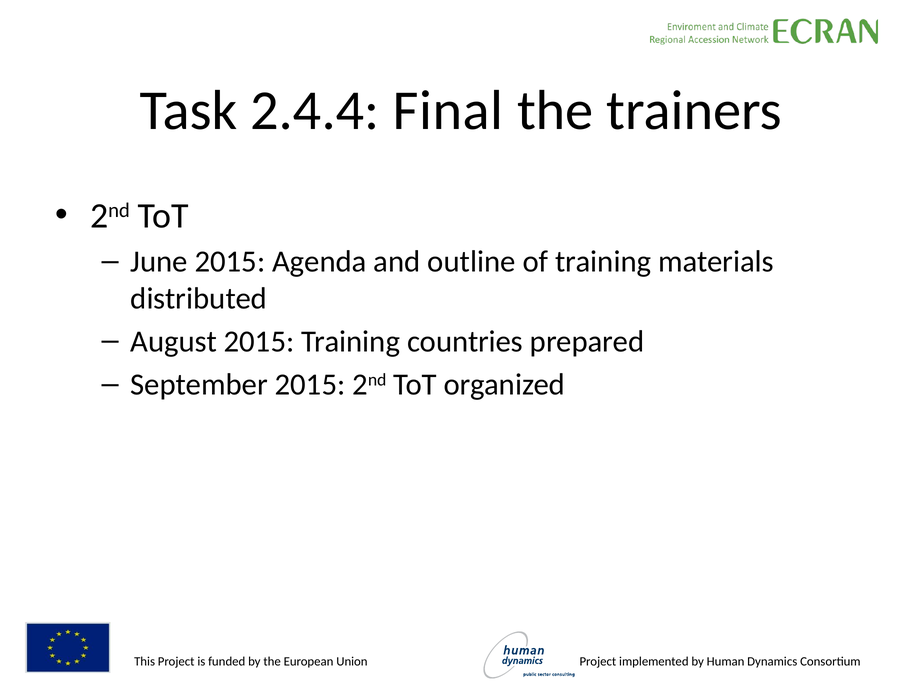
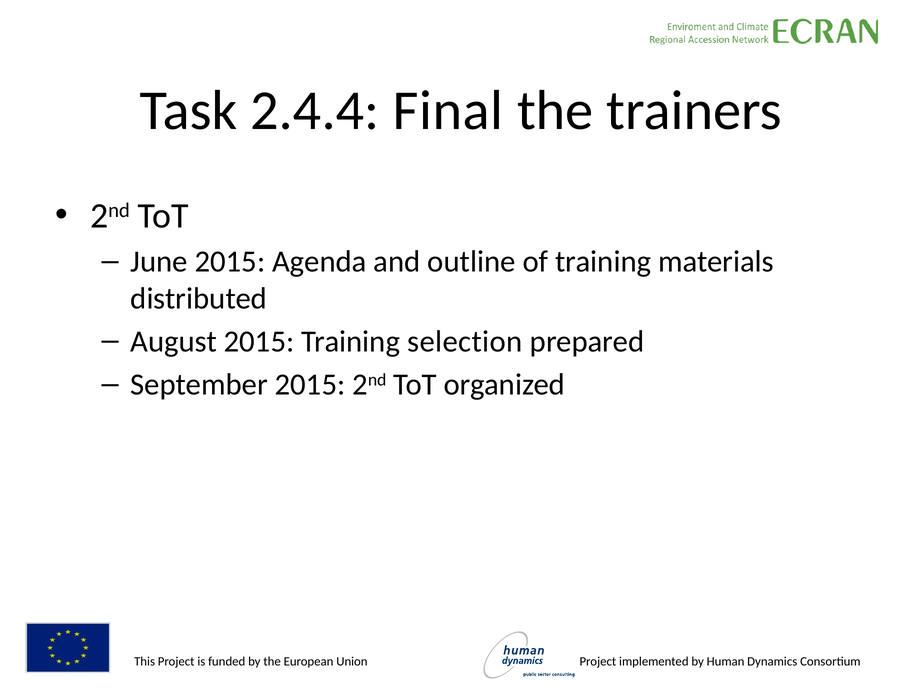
countries: countries -> selection (465, 342)
